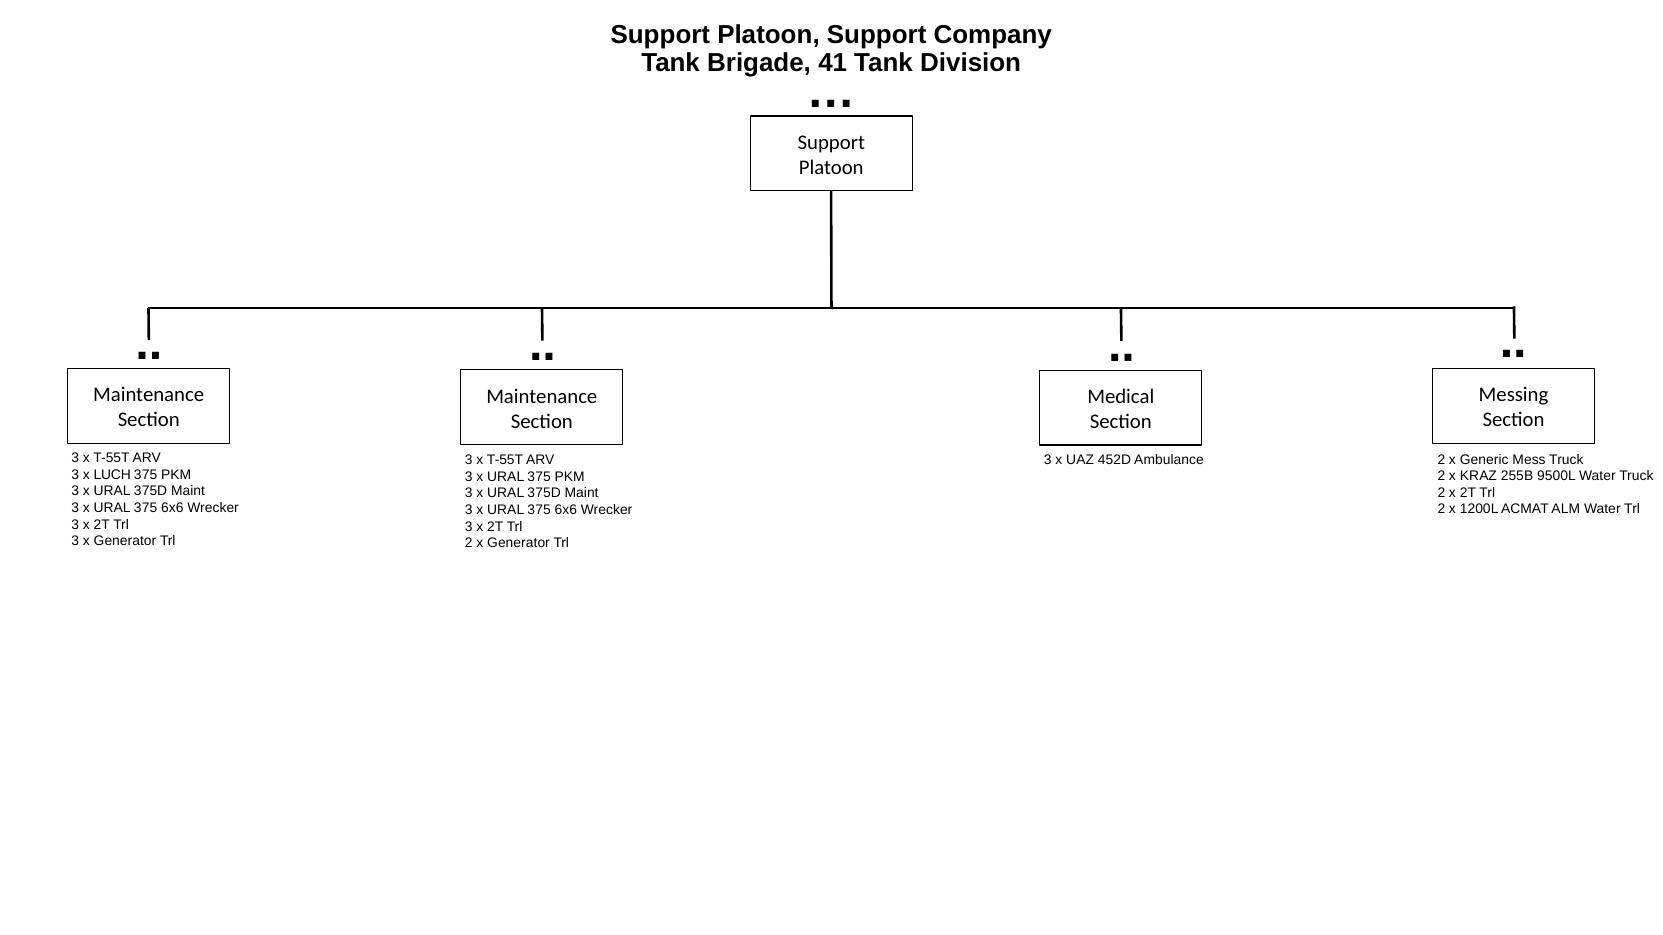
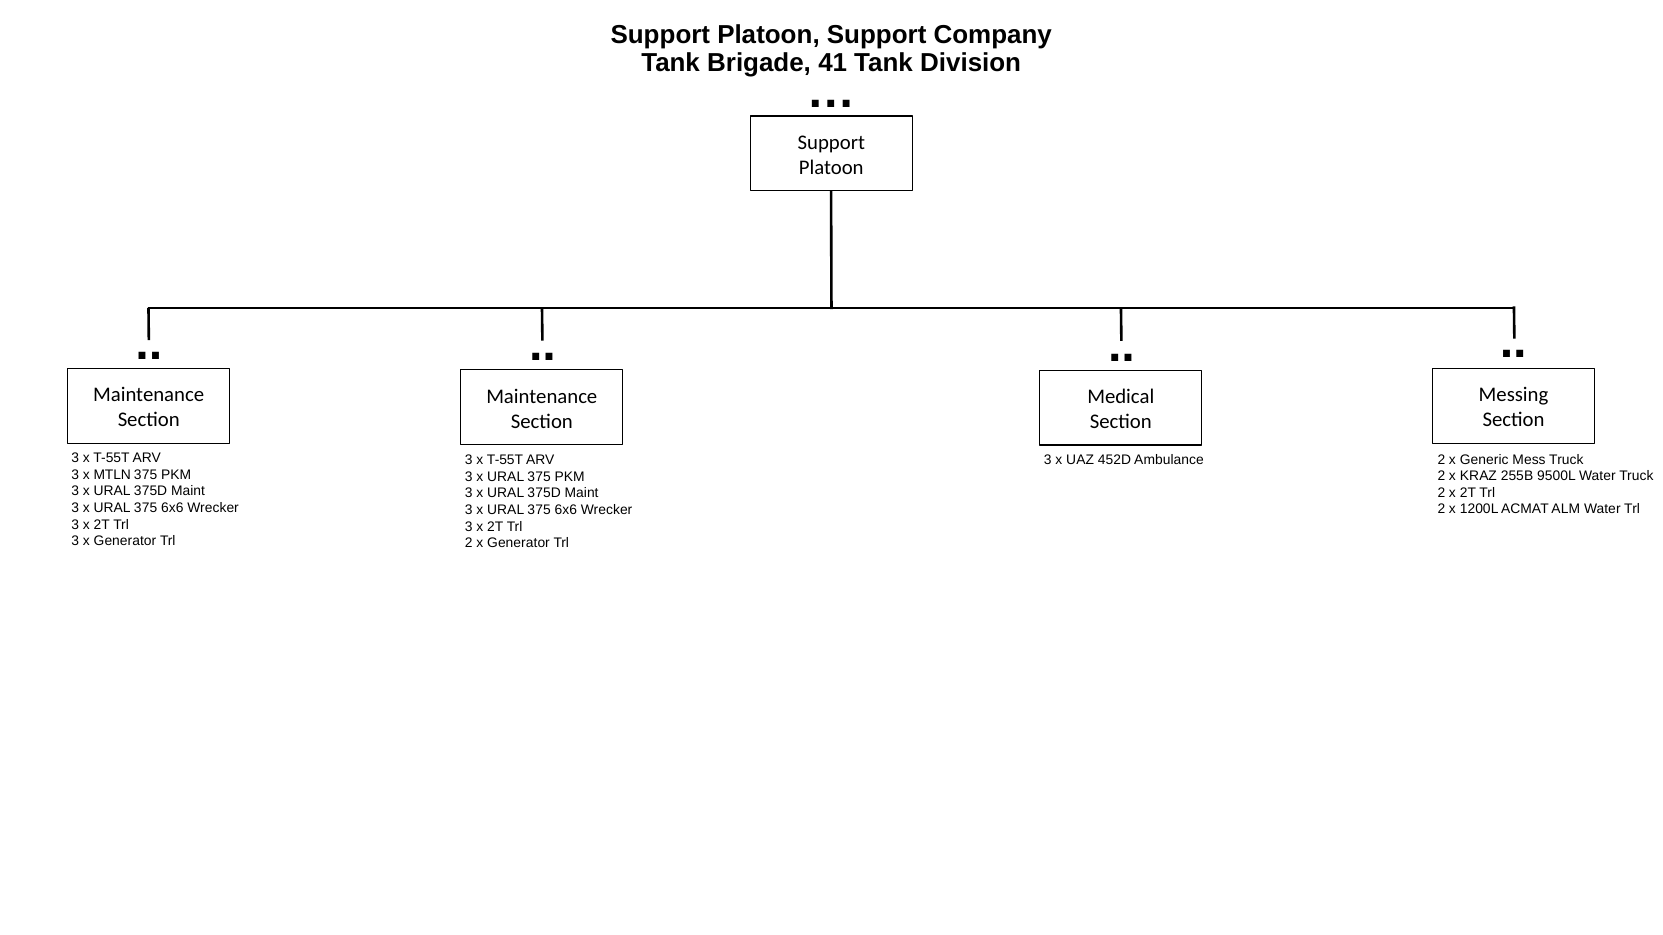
LUCH: LUCH -> MTLN (112, 475)
